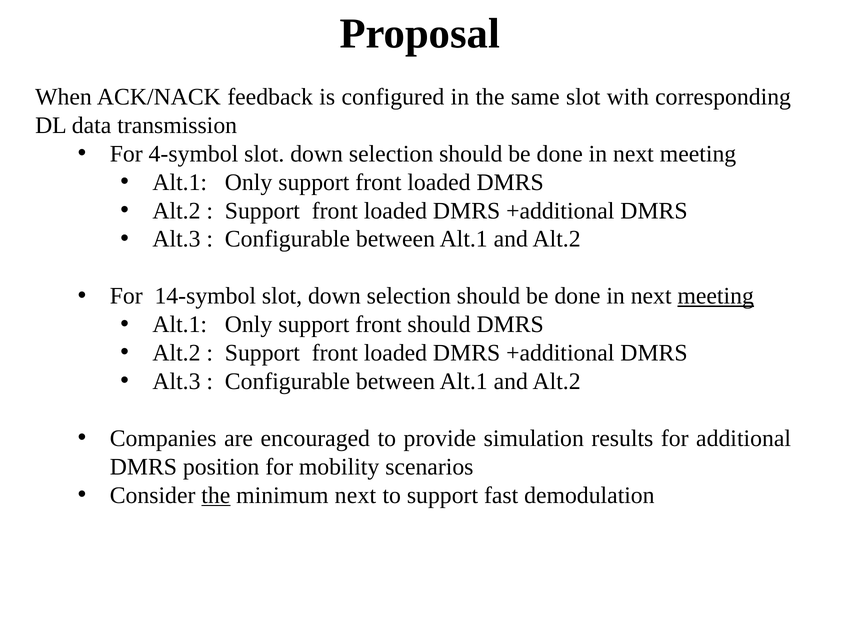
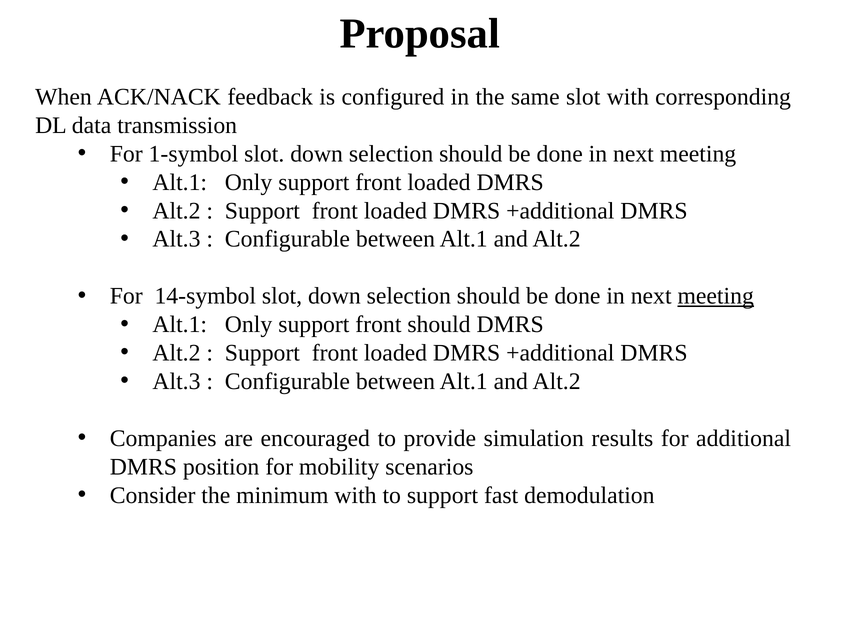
4-symbol: 4-symbol -> 1-symbol (193, 154)
the underline: present -> none (216, 495)
minimum next: next -> with (356, 495)
